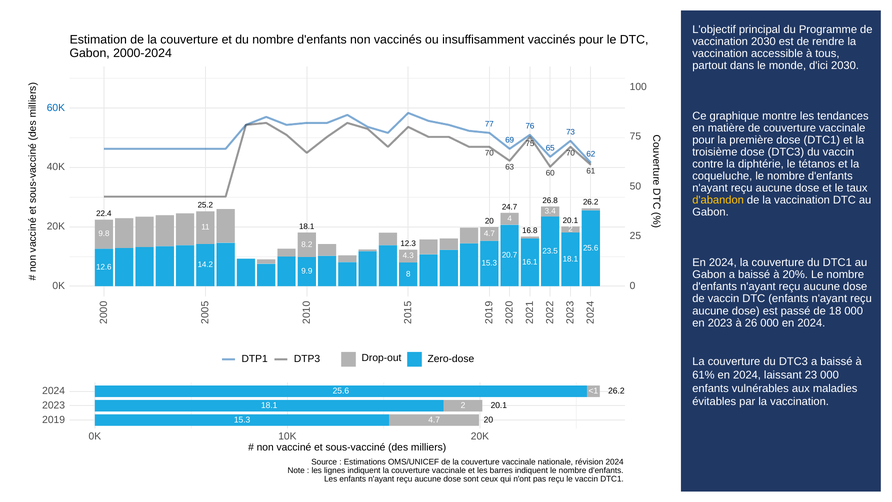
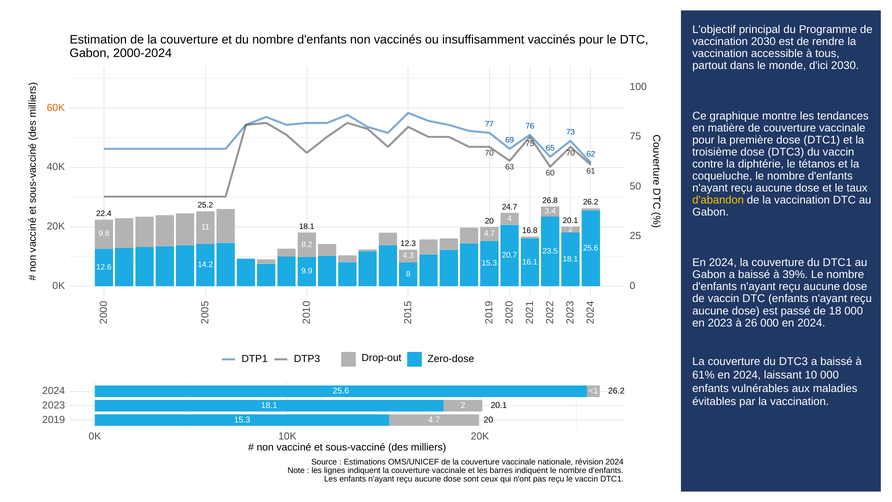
60K colour: blue -> orange (56, 108)
20%: 20% -> 39% (795, 275)
23: 23 -> 10 (811, 375)
